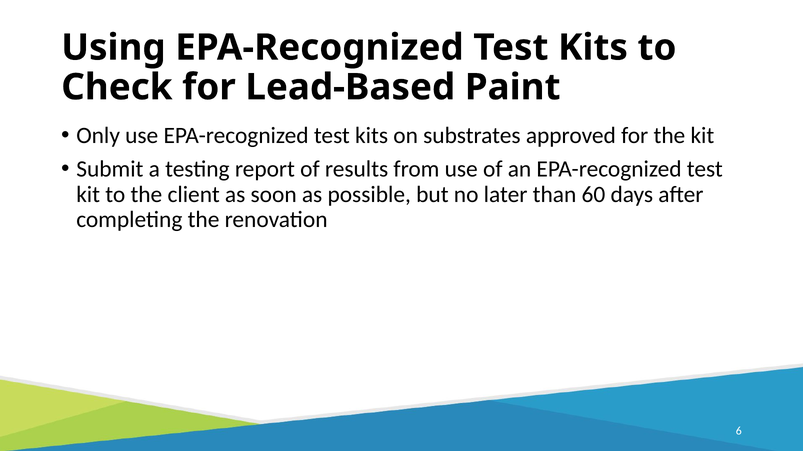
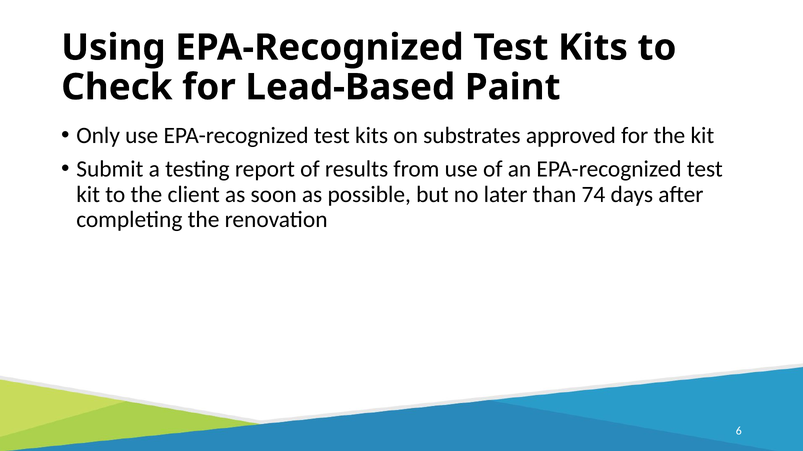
60: 60 -> 74 (593, 195)
